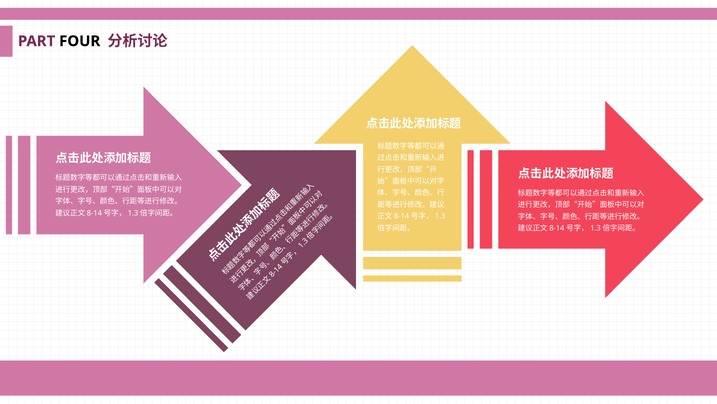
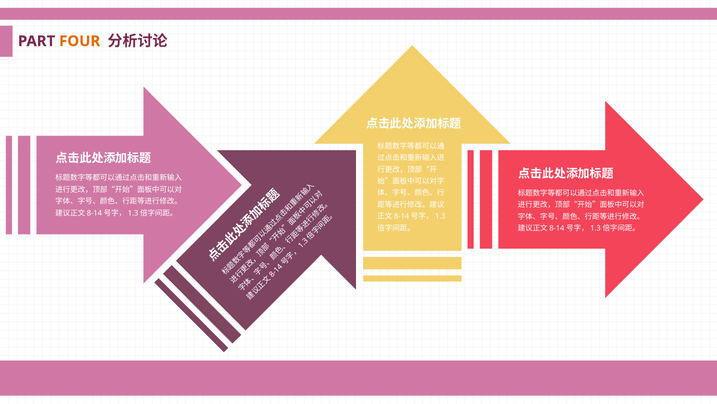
FOUR colour: black -> orange (80, 41)
